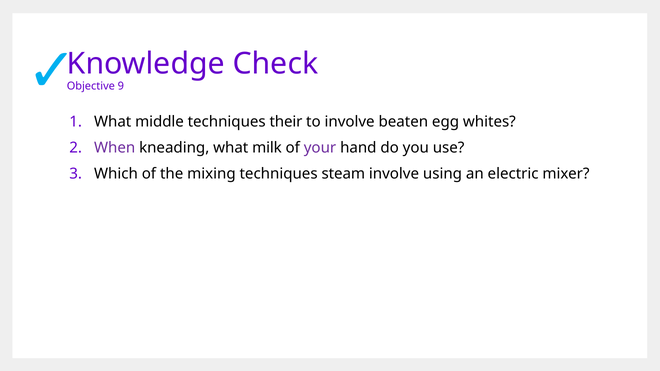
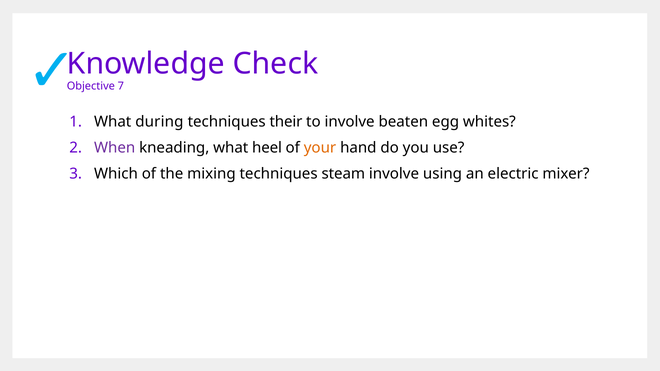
9: 9 -> 7 (121, 86)
middle: middle -> during (159, 122)
milk: milk -> heel (267, 148)
your colour: purple -> orange (320, 148)
